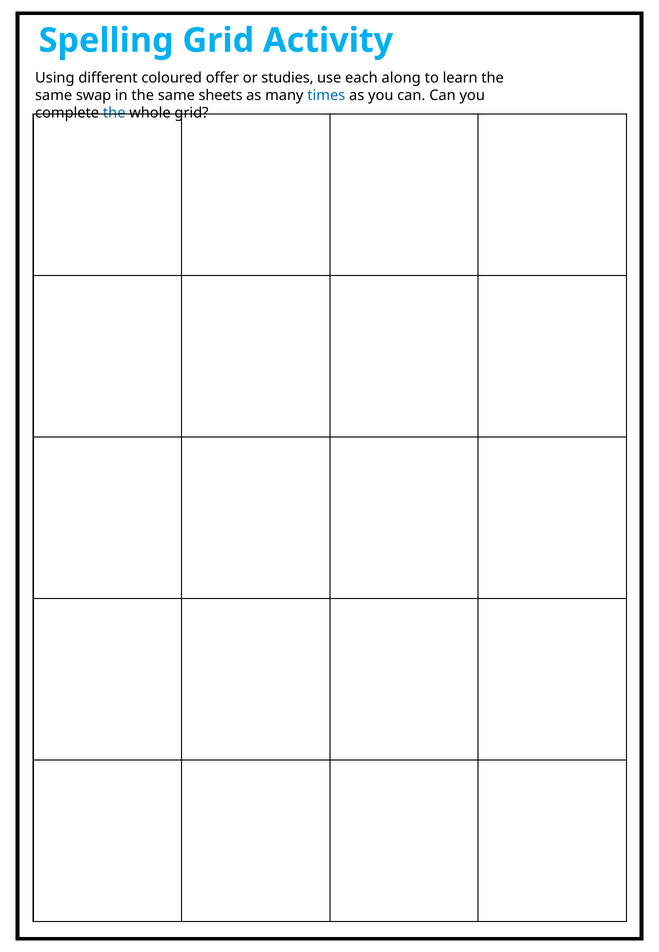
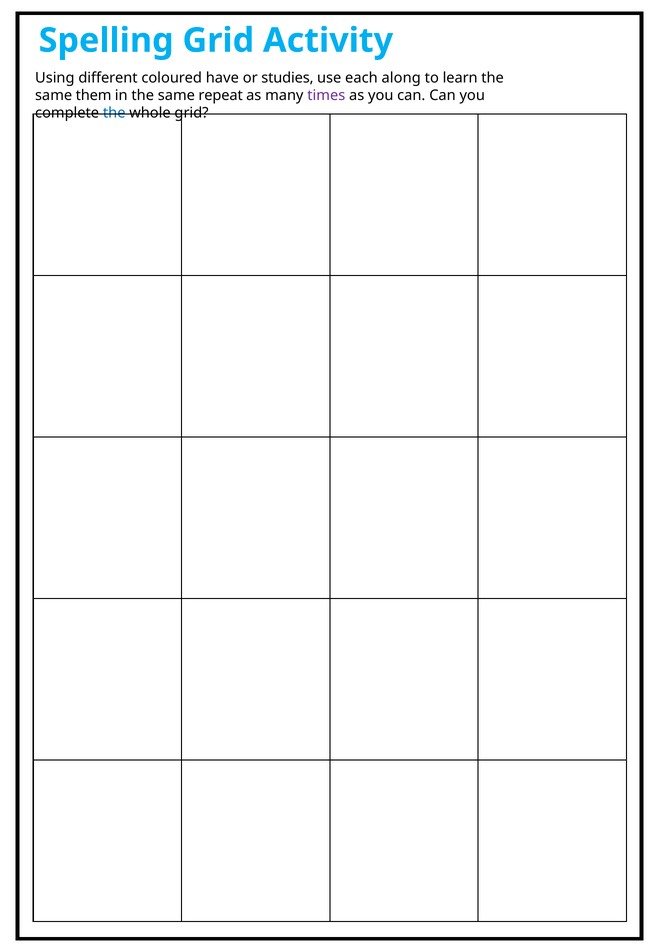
offer: offer -> have (222, 78)
swap: swap -> them (94, 95)
sheets: sheets -> repeat (221, 95)
times colour: blue -> purple (326, 95)
